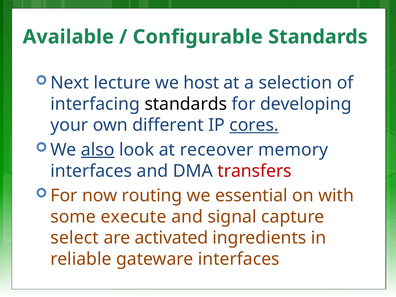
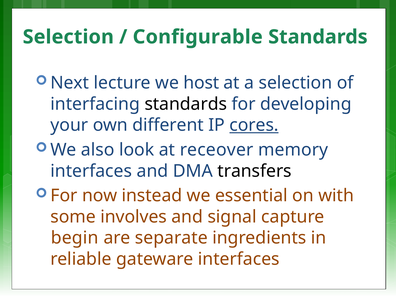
Available: Available -> Selection (68, 37)
also underline: present -> none (98, 150)
transfers colour: red -> black (255, 171)
routing: routing -> instead (152, 196)
execute: execute -> involves (134, 217)
select: select -> begin (75, 238)
activated: activated -> separate (171, 238)
